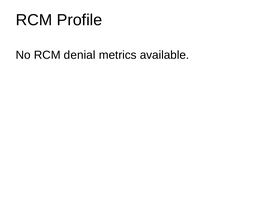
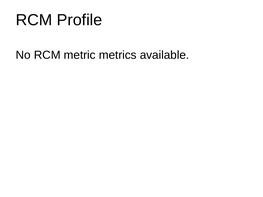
denial: denial -> metric (80, 55)
